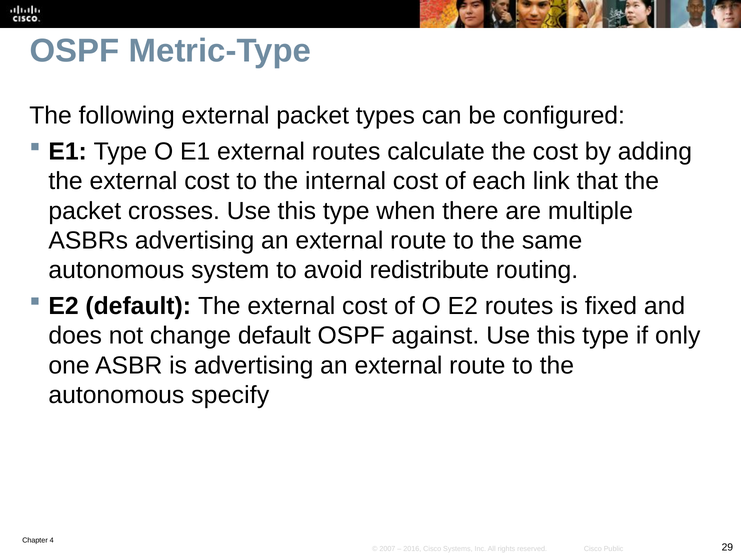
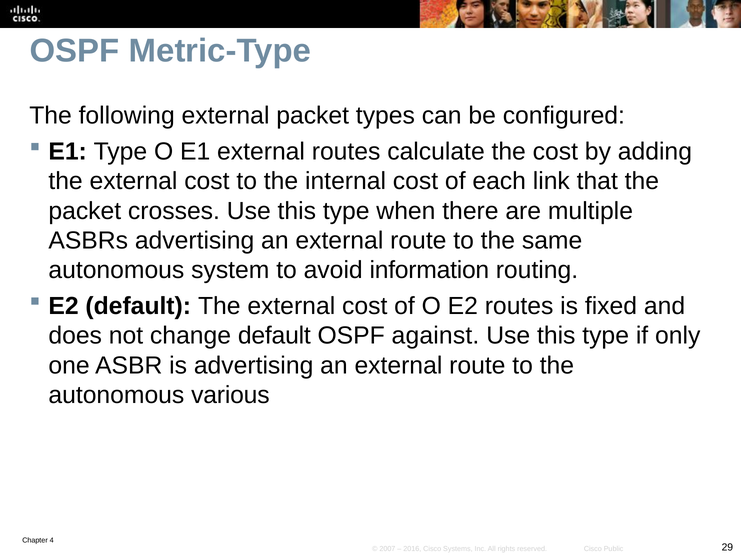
redistribute: redistribute -> information (429, 270)
specify: specify -> various (230, 395)
